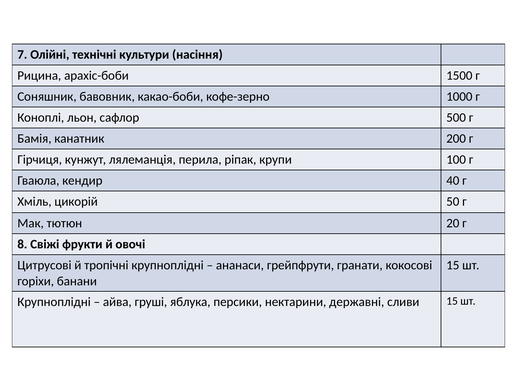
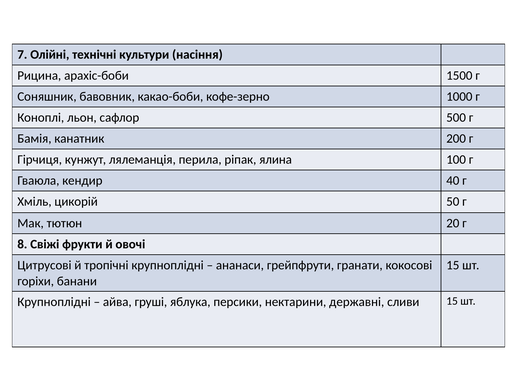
крупи: крупи -> ялина (276, 160)
